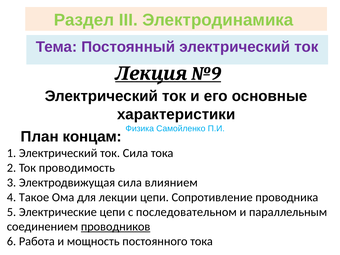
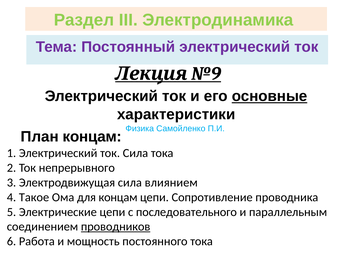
основные underline: none -> present (270, 96)
проводимость: проводимость -> непрерывного (77, 168)
для лекции: лекции -> концам (118, 197)
последовательном: последовательном -> последовательного (186, 212)
